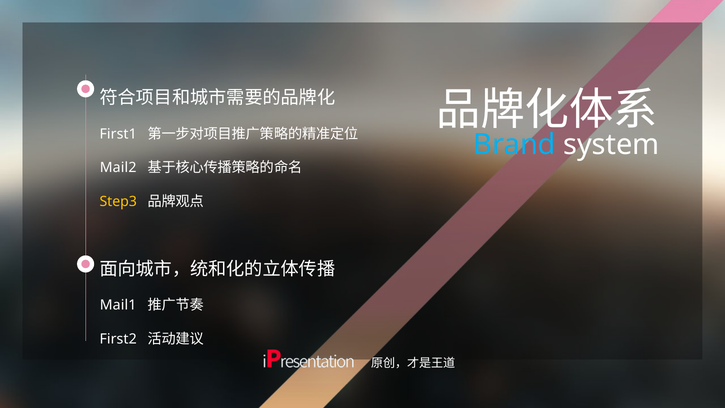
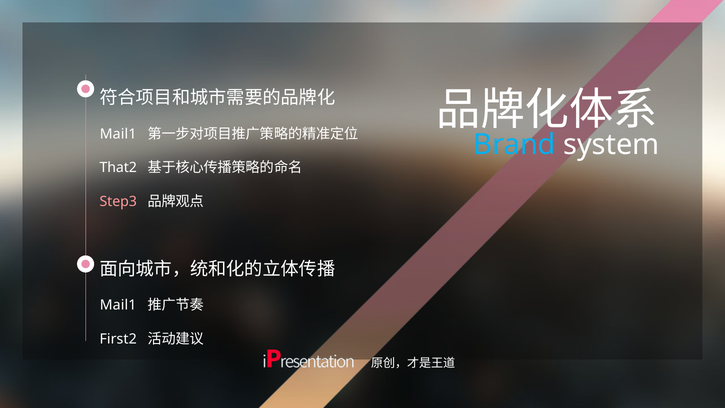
First1: First1 -> Mail1 (118, 134)
Mail2: Mail2 -> That2 (118, 168)
Step3 colour: yellow -> pink (118, 202)
